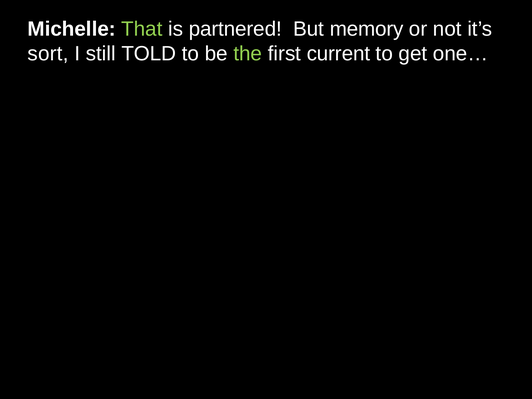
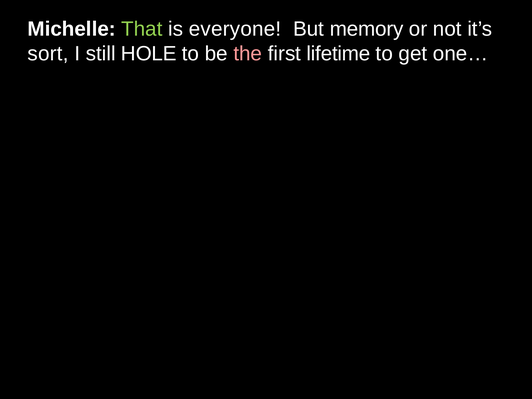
partnered: partnered -> everyone (235, 29)
TOLD: TOLD -> HOLE (149, 54)
the colour: light green -> pink (248, 54)
current: current -> lifetime (338, 54)
